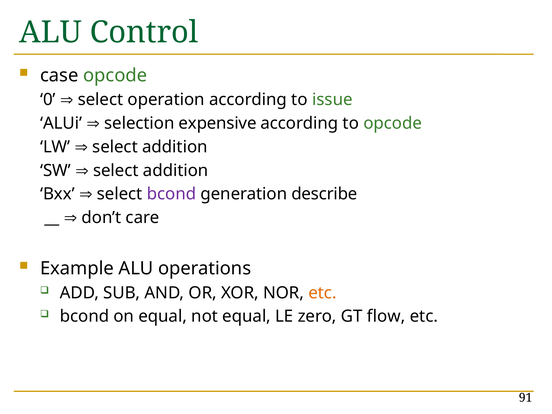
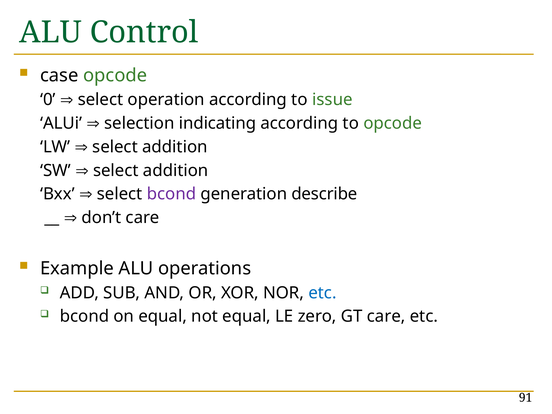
expensive: expensive -> indicating (218, 123)
etc colour: orange -> blue (322, 293)
GT flow: flow -> care (386, 316)
